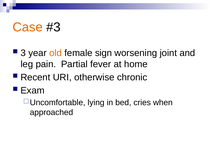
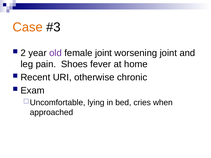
3: 3 -> 2 (23, 53)
old colour: orange -> purple (55, 53)
female sign: sign -> joint (103, 53)
Partial: Partial -> Shoes (74, 64)
